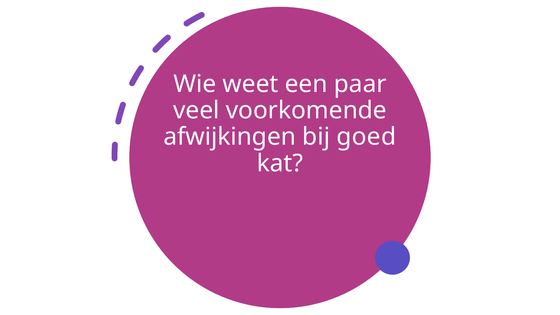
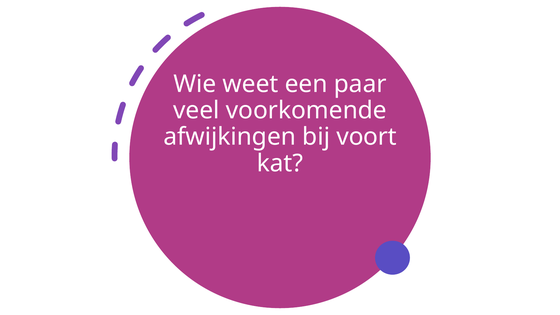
goed: goed -> voort (367, 137)
